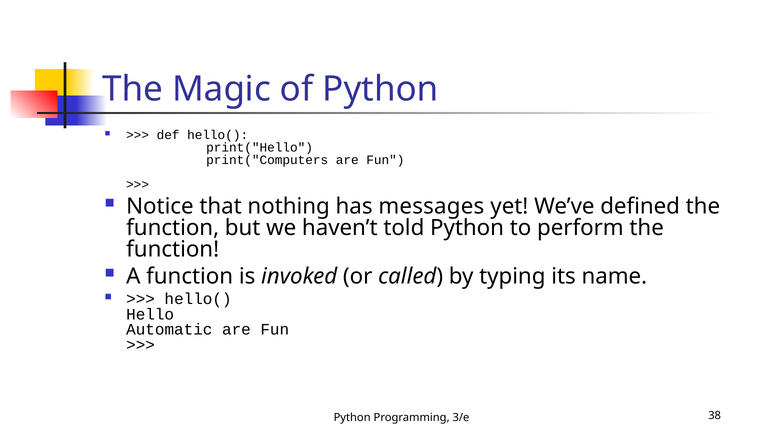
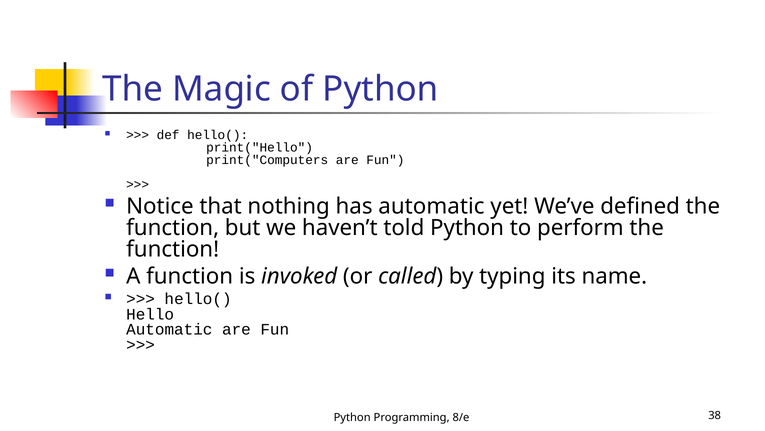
has messages: messages -> automatic (431, 206)
3/e: 3/e -> 8/e (461, 417)
